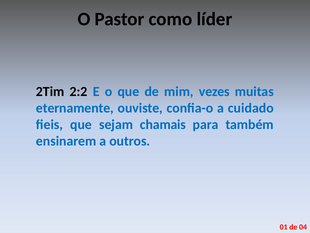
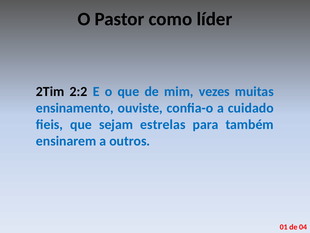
eternamente: eternamente -> ensinamento (75, 108)
chamais: chamais -> estrelas (163, 124)
